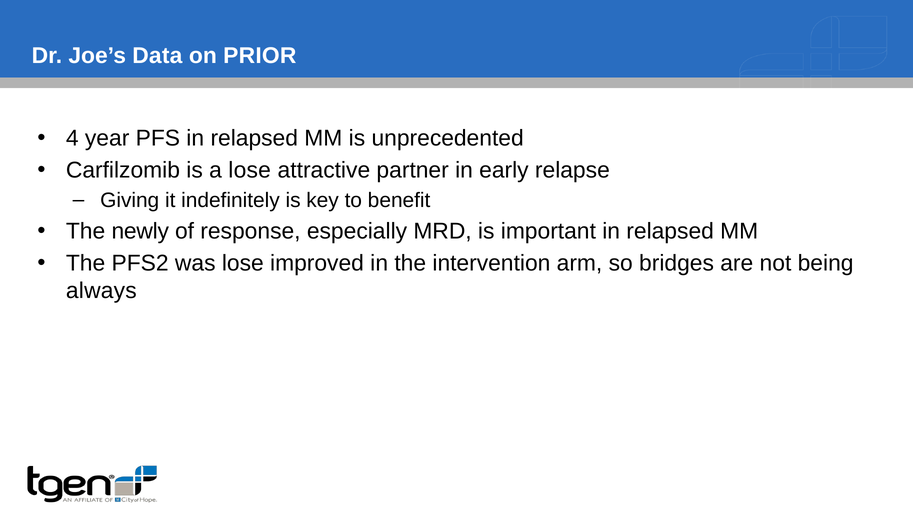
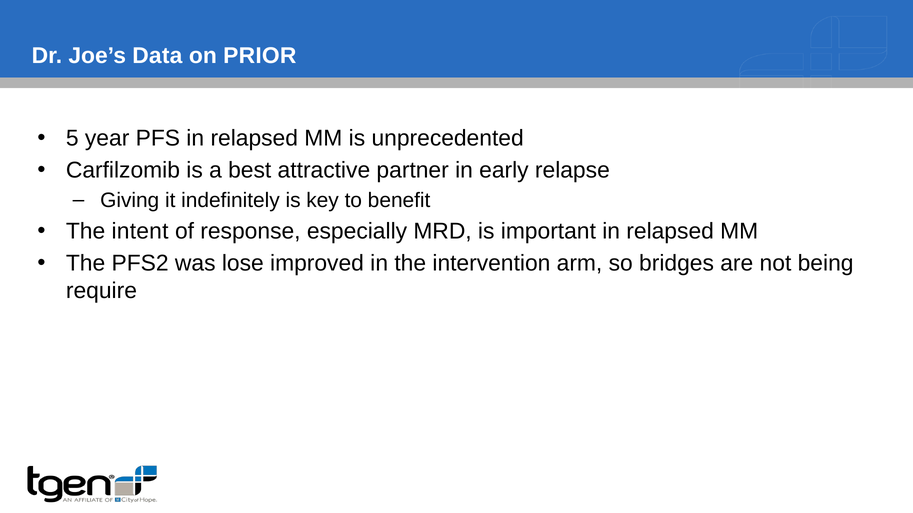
4: 4 -> 5 (72, 139)
a lose: lose -> best (250, 170)
newly: newly -> intent (140, 232)
always: always -> require (101, 291)
